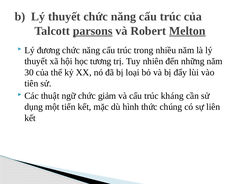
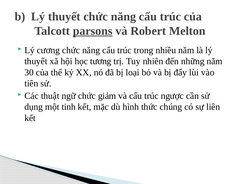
Melton underline: present -> none (187, 31)
đương: đương -> cương (48, 50)
kháng: kháng -> ngược (172, 96)
tiến: tiến -> tinh (69, 107)
